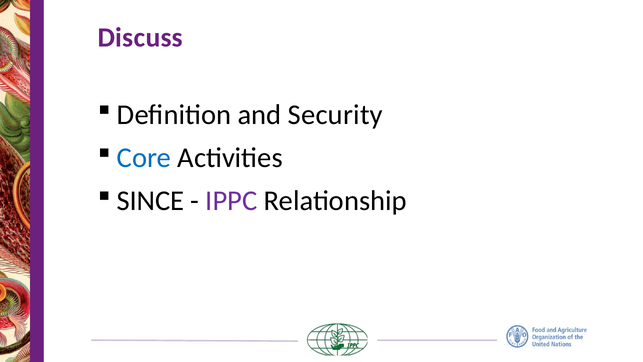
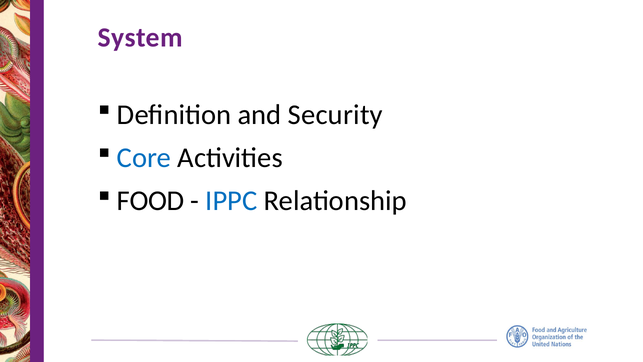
Discuss: Discuss -> System (140, 37)
SINCE: SINCE -> FOOD (151, 201)
IPPC colour: purple -> blue (231, 201)
